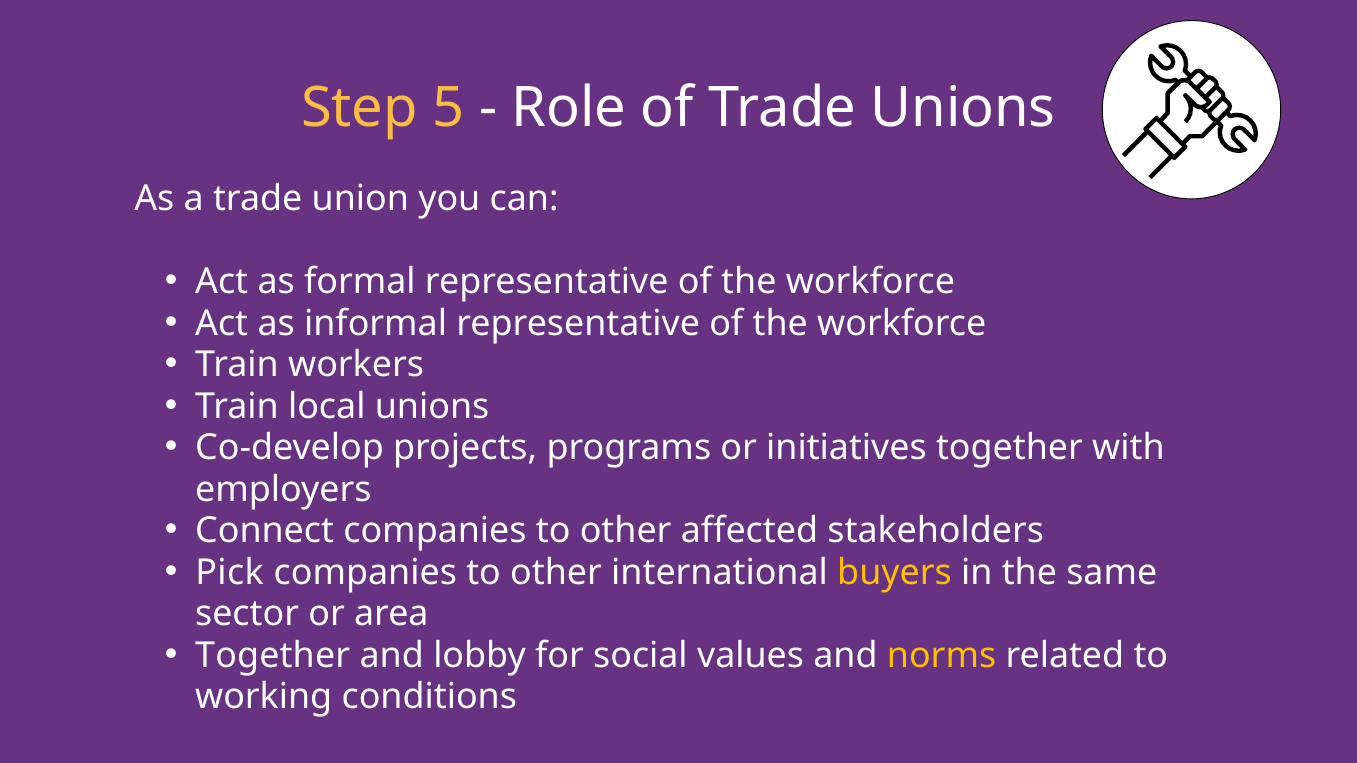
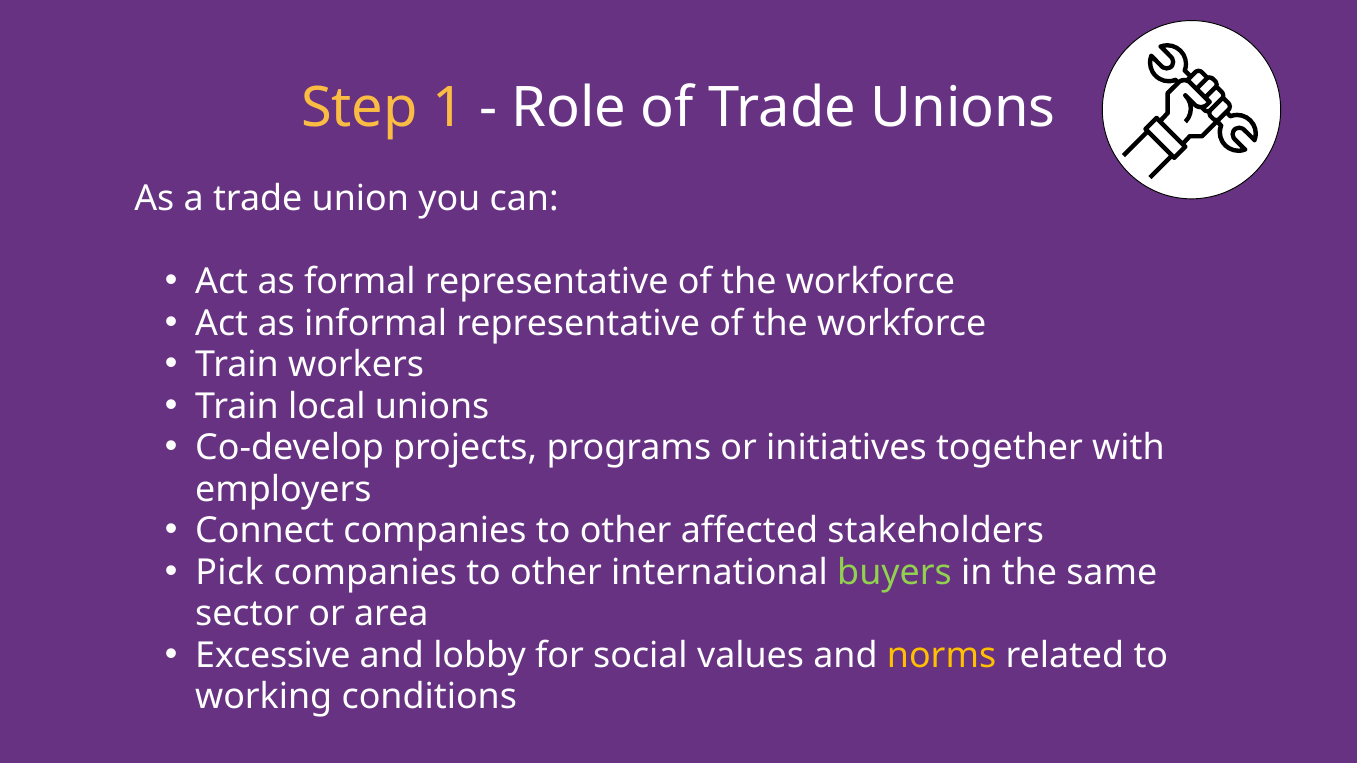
5: 5 -> 1 (448, 108)
buyers colour: yellow -> light green (895, 573)
Together: Together -> Excessive (273, 656)
